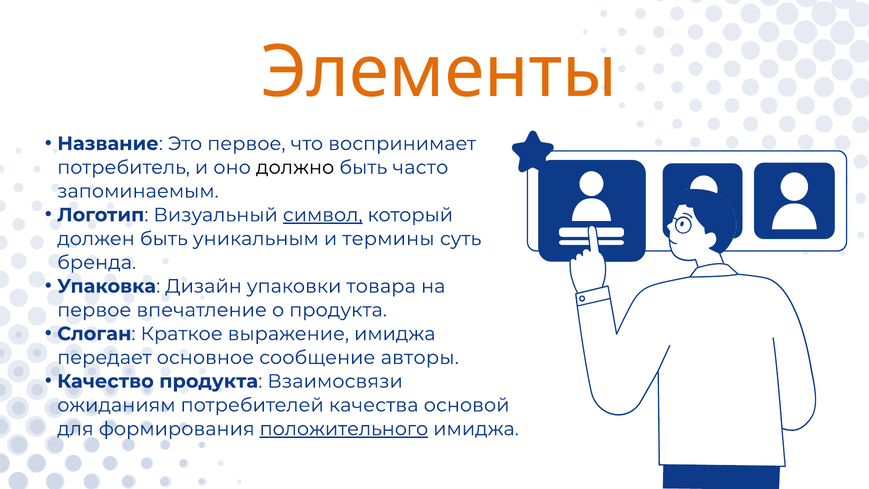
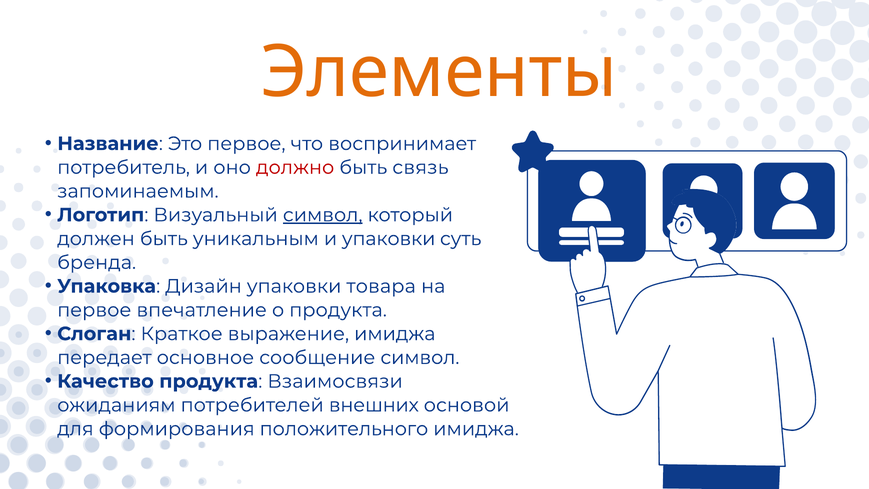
должно colour: black -> red (295, 167)
часто: часто -> связь (420, 167)
и термины: термины -> упаковки (389, 239)
сообщение авторы: авторы -> символ (420, 357)
качества: качества -> внешних (374, 405)
положительного underline: present -> none (344, 429)
